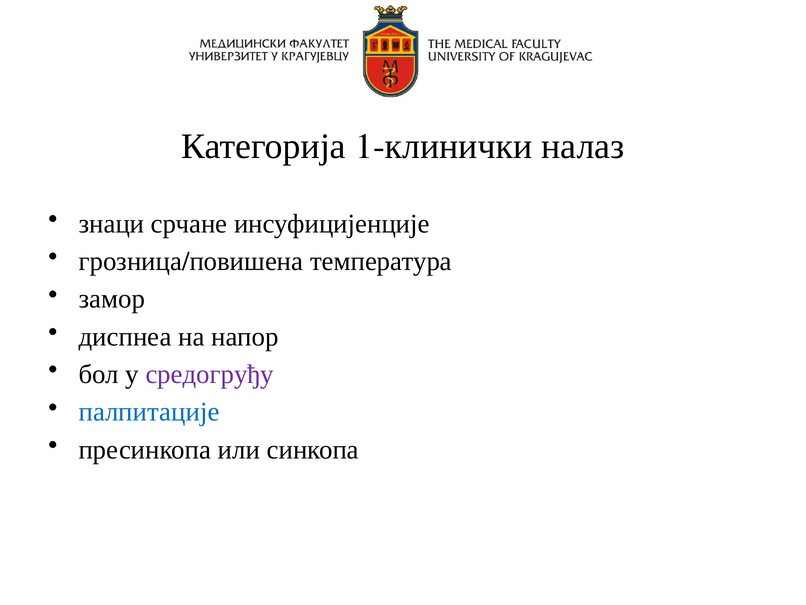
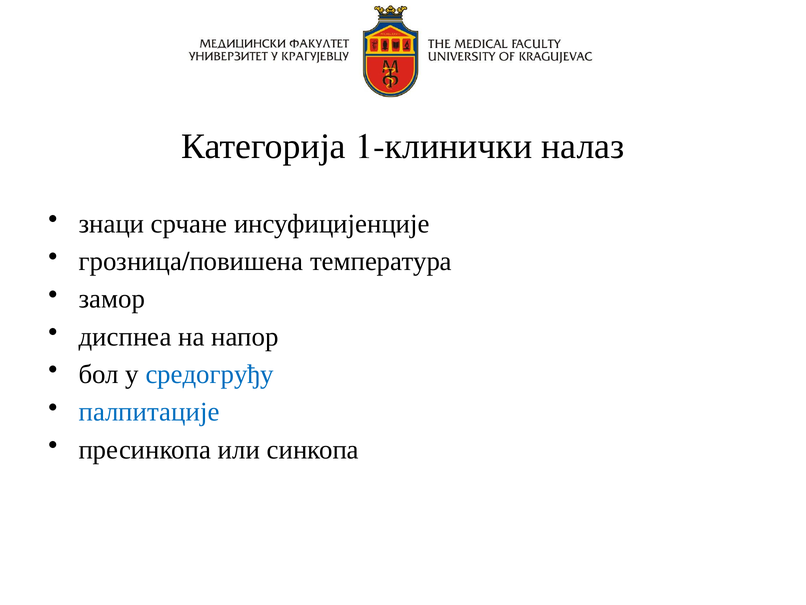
средогруђу colour: purple -> blue (210, 374)
